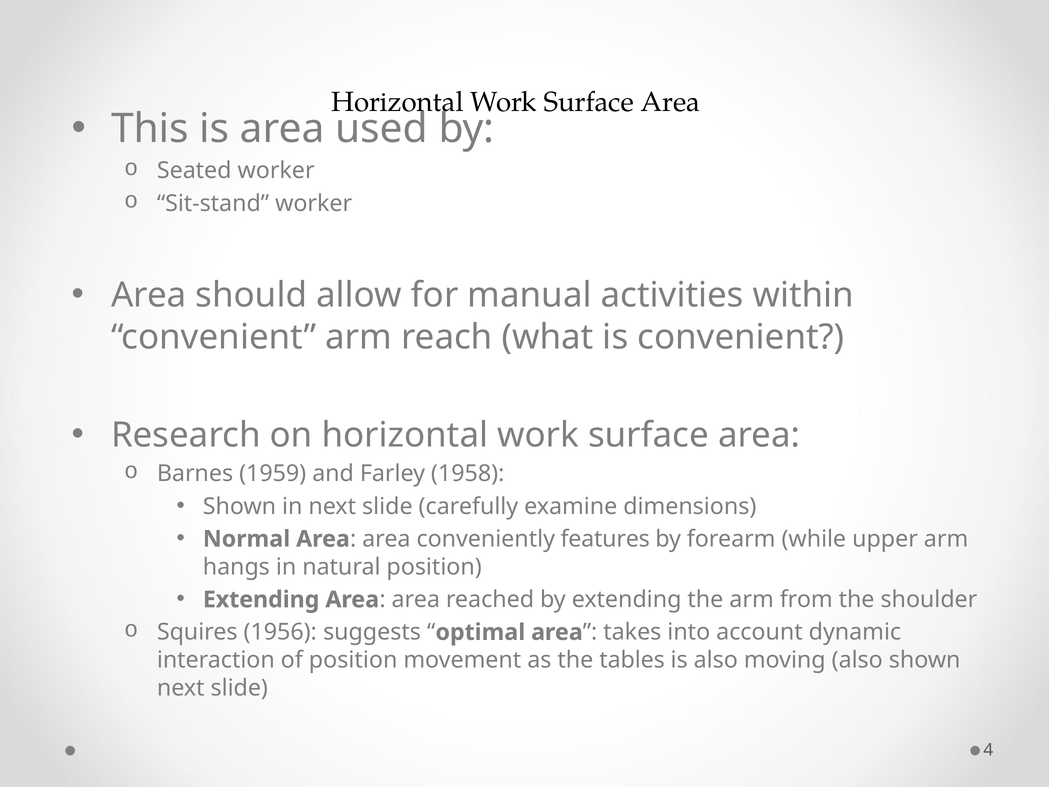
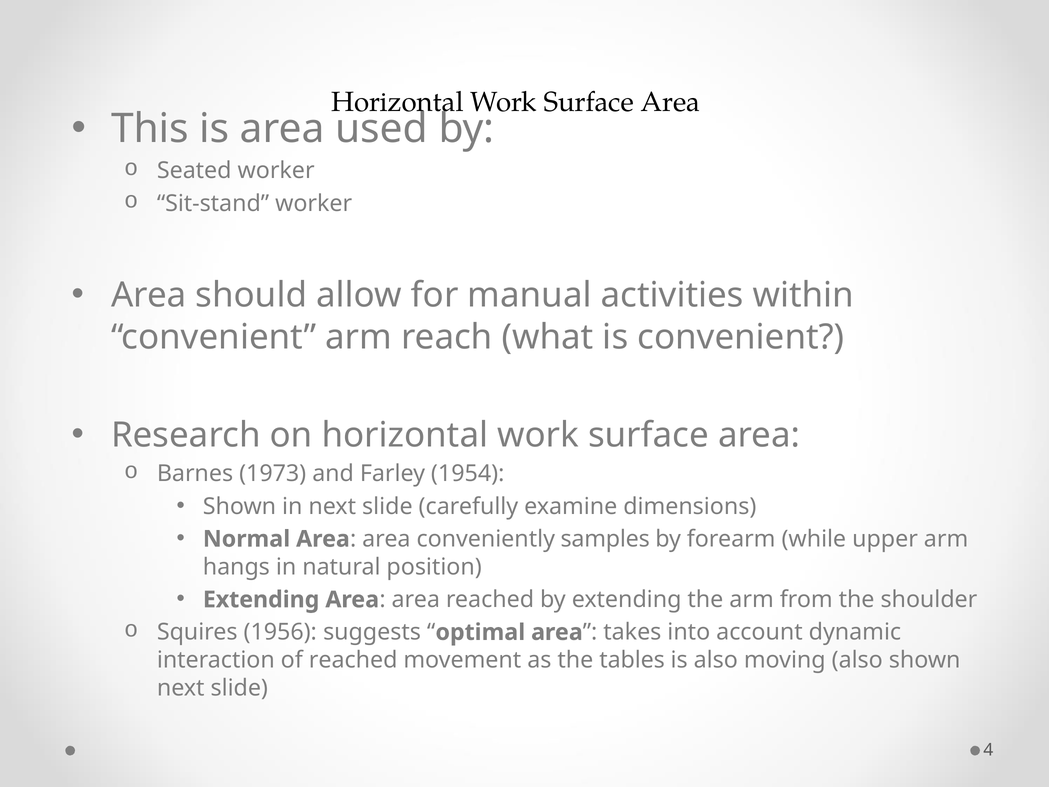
1959: 1959 -> 1973 (273, 474)
1958: 1958 -> 1954 (468, 474)
features: features -> samples (605, 539)
of position: position -> reached (353, 660)
